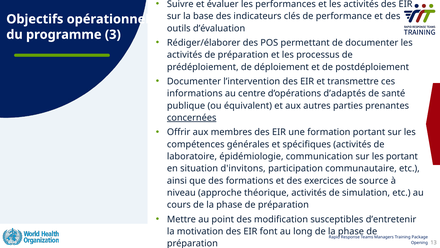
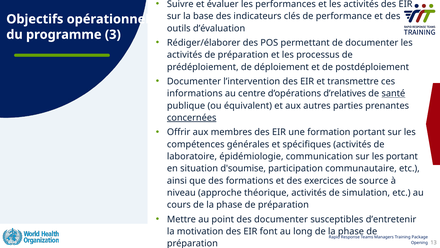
d’adaptés: d’adaptés -> d’relatives (345, 93)
santé underline: none -> present (393, 93)
d'invitons: d'invitons -> d'soumise (243, 168)
des modification: modification -> documenter (281, 219)
